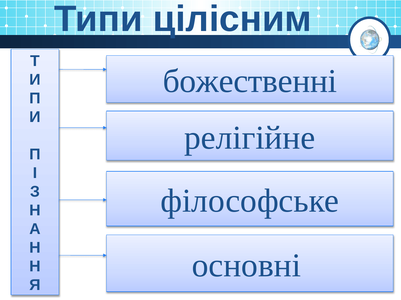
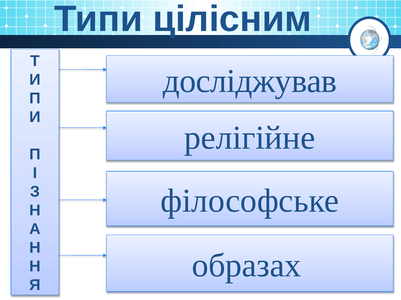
божественні: божественні -> досліджував (250, 81)
основні: основні -> образах (247, 266)
